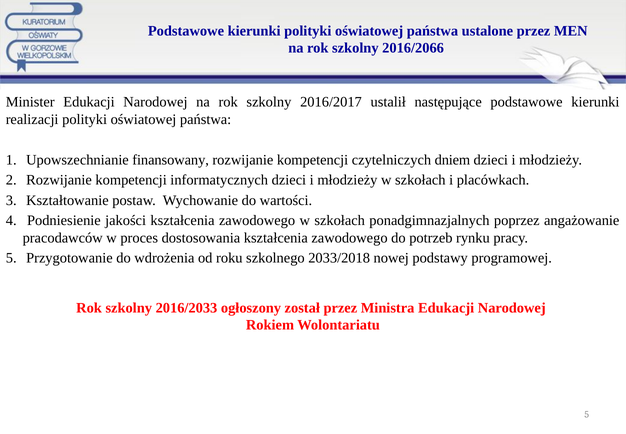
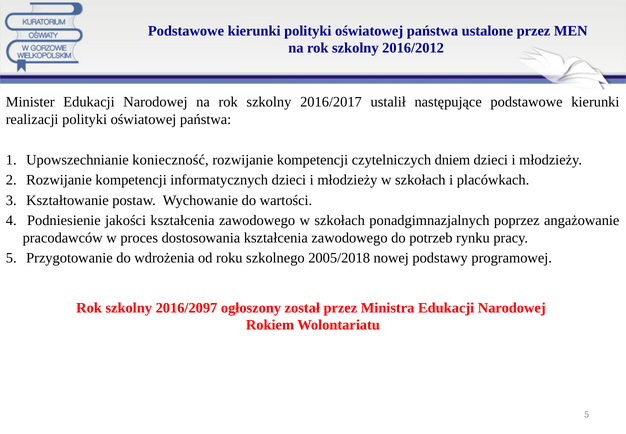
2016/2066: 2016/2066 -> 2016/2012 (413, 48)
finansowany: finansowany -> konieczność (171, 160)
2033/2018: 2033/2018 -> 2005/2018 (339, 258)
2016/2033: 2016/2033 -> 2016/2097 (186, 307)
